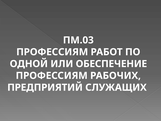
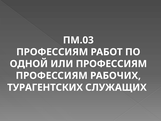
ИЛИ ОБЕСПЕЧЕНИЕ: ОБЕСПЕЧЕНИЕ -> ПРОФЕССИЯМ (111, 64)
ПРЕДПРИЯТИЙ: ПРЕДПРИЯТИЙ -> ТУРАГЕНТСКИХ (45, 87)
